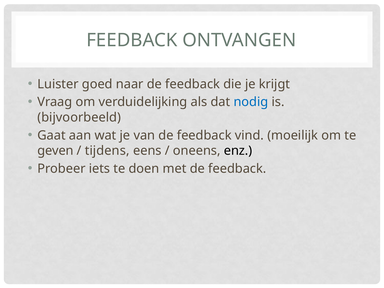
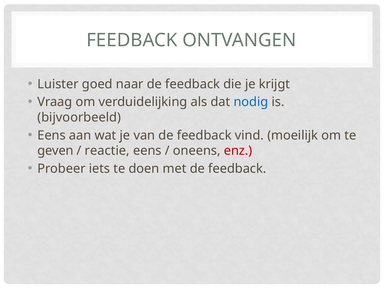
Gaat: Gaat -> Eens (52, 135)
tijdens: tijdens -> reactie (107, 151)
enz colour: black -> red (238, 151)
